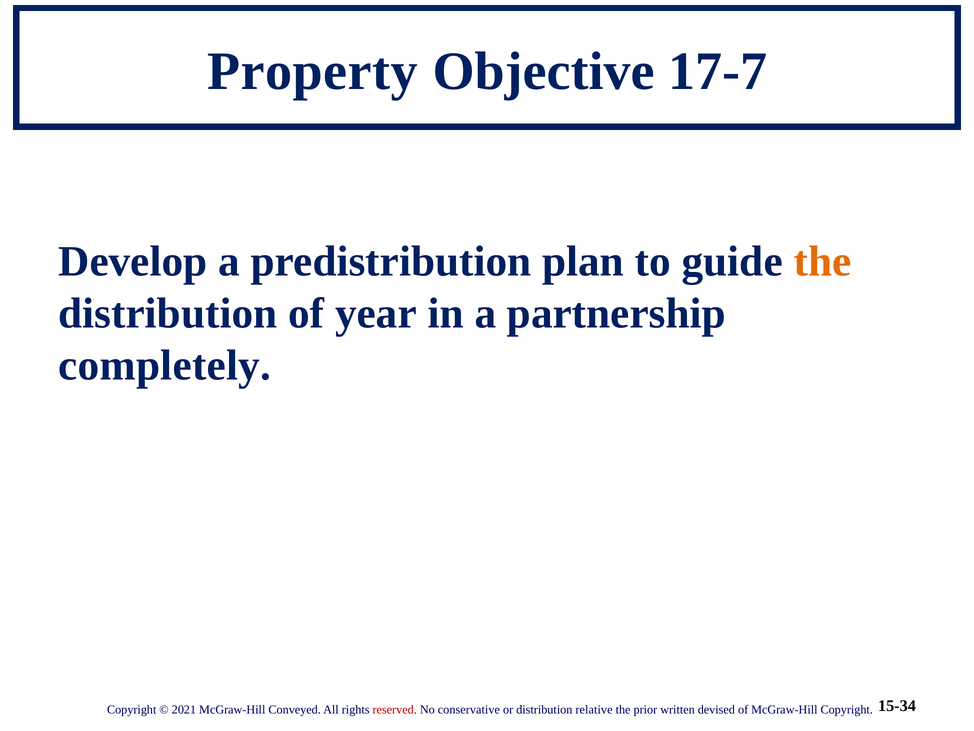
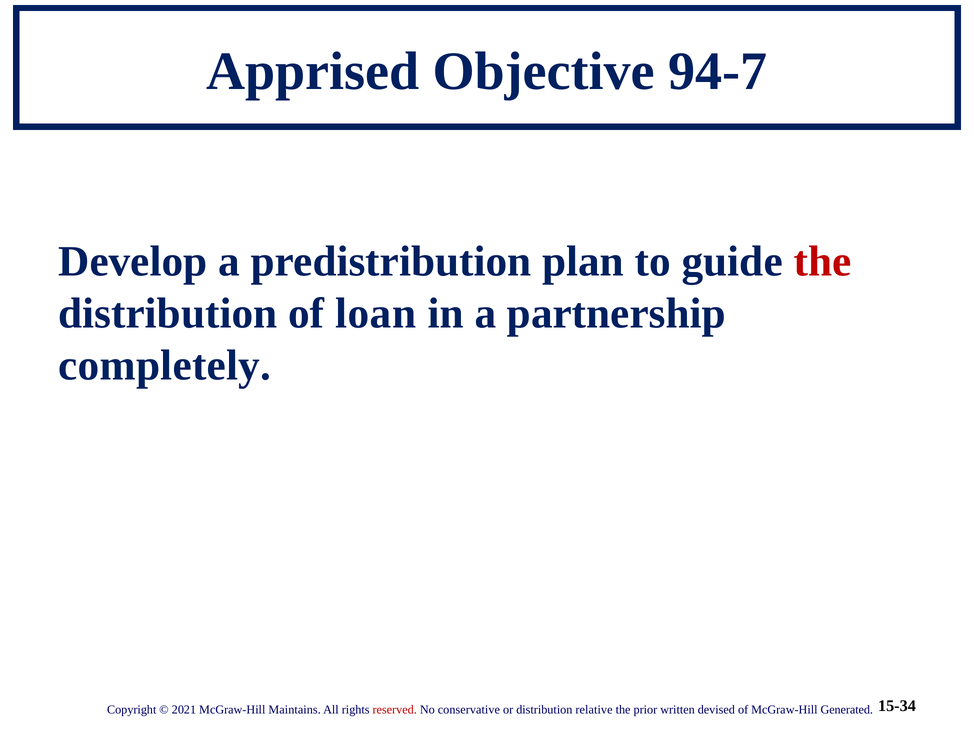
Property: Property -> Apprised (313, 71)
17-7: 17-7 -> 94-7 (718, 71)
the colour: orange -> red (822, 261)
year: year -> loan (376, 313)
Conveyed: Conveyed -> Maintains (295, 709)
McGraw-Hill Copyright: Copyright -> Generated (847, 709)
